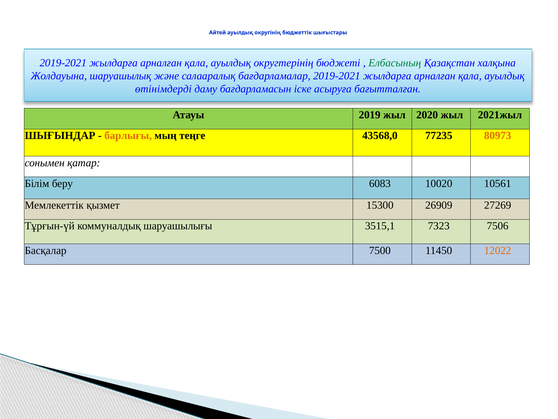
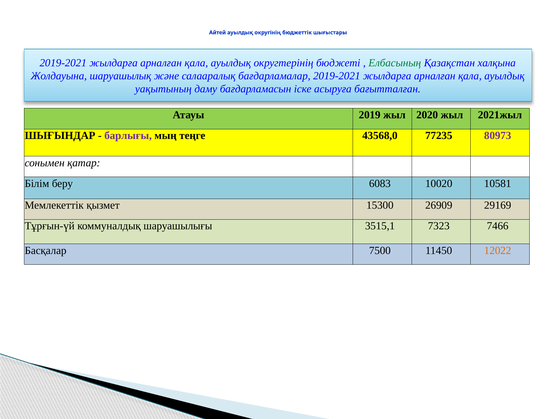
өтінімдерді: өтінімдерді -> уақытының (163, 89)
барлығы colour: orange -> purple (128, 136)
80973 colour: orange -> purple (498, 136)
10561: 10561 -> 10581 (498, 183)
27269: 27269 -> 29169 (498, 205)
7506: 7506 -> 7466 (498, 226)
